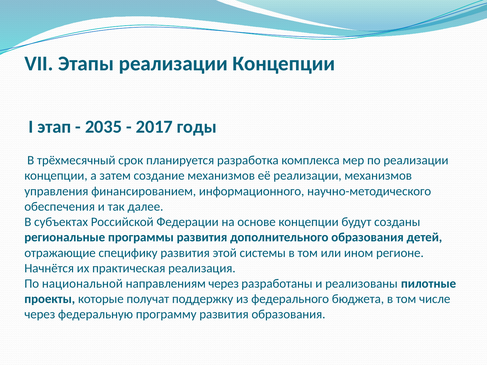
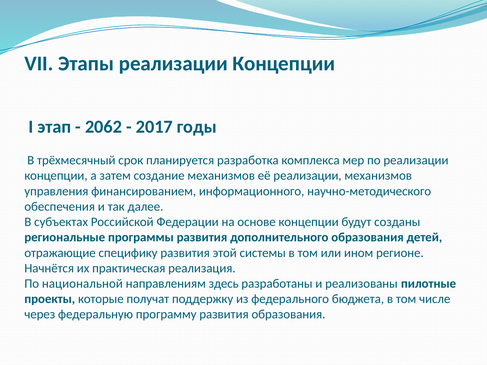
2035: 2035 -> 2062 (104, 127)
направлениям через: через -> здесь (224, 284)
